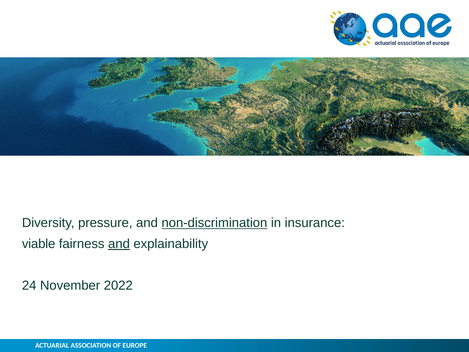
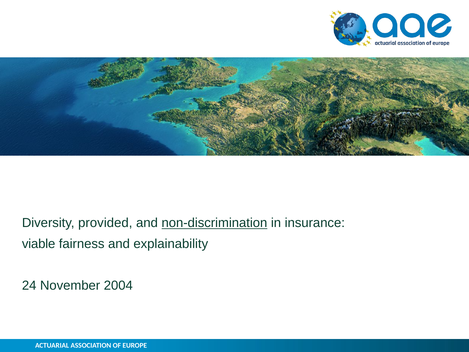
pressure: pressure -> provided (105, 223)
and underline: present -> none (119, 244)
2022: 2022 -> 2004 (118, 285)
